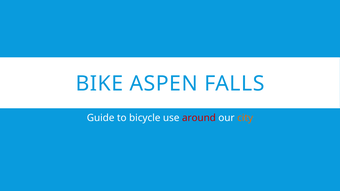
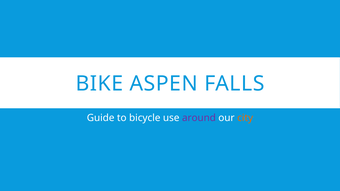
around colour: red -> purple (199, 118)
